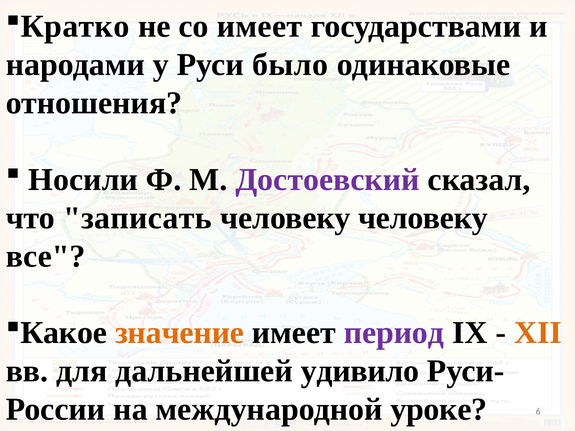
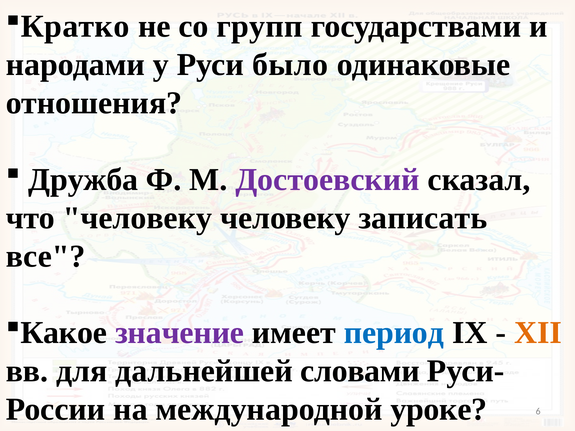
со имеет: имеет -> групп (260, 26)
Носили: Носили -> Дружба (83, 180)
что записать: записать -> человеку (137, 218)
человеку человеку: человеку -> записать (423, 218)
значение colour: orange -> purple (180, 333)
период colour: purple -> blue (394, 333)
удивило: удивило -> словами (360, 371)
